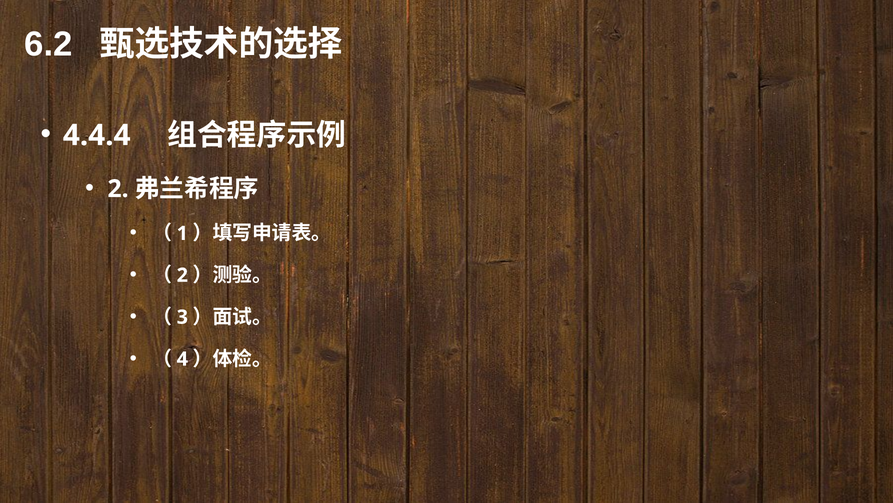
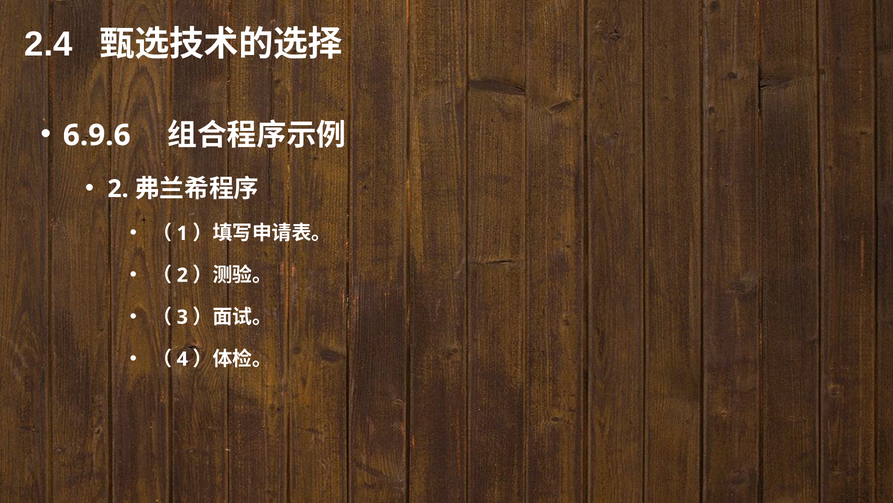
6.2: 6.2 -> 2.4 (48, 44)
4.4.4: 4.4.4 -> 6.9.6 (97, 135)
